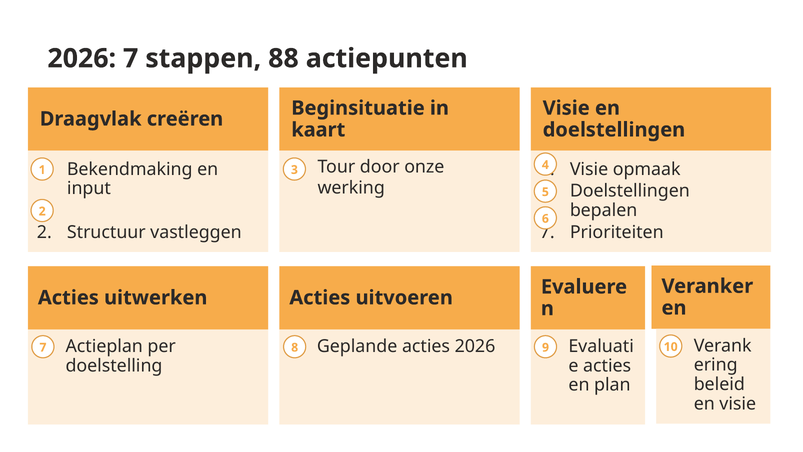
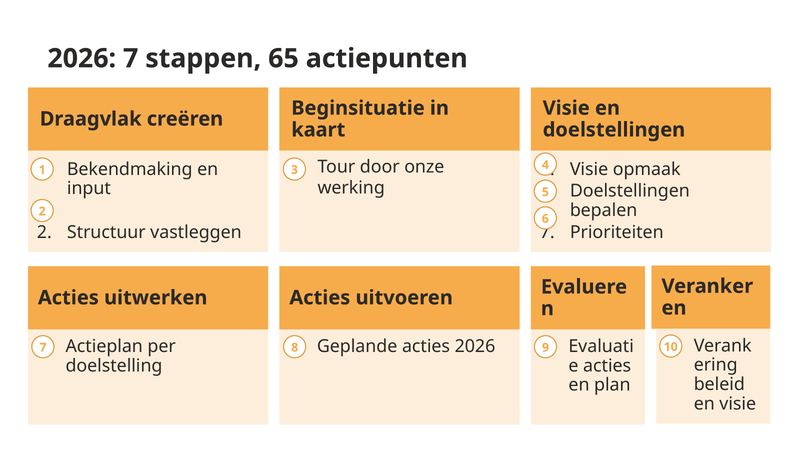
88: 88 -> 65 (283, 58)
